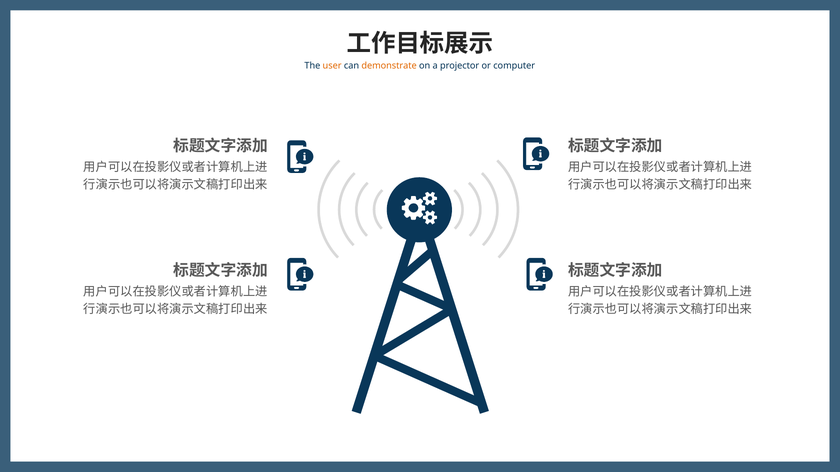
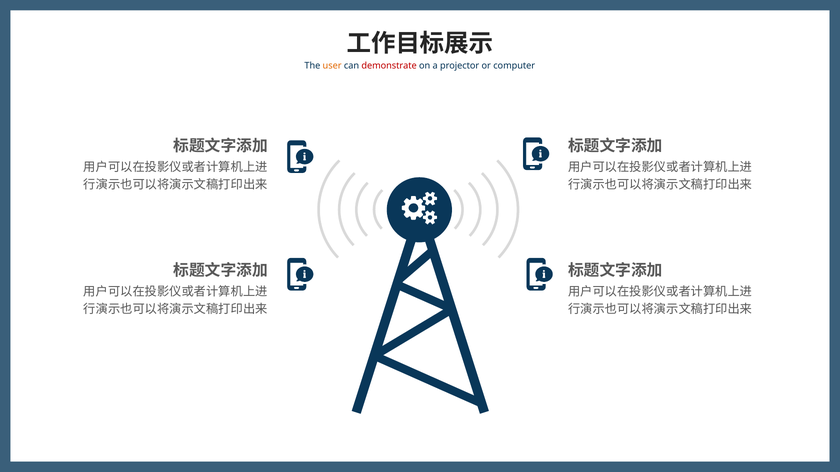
demonstrate colour: orange -> red (389, 66)
